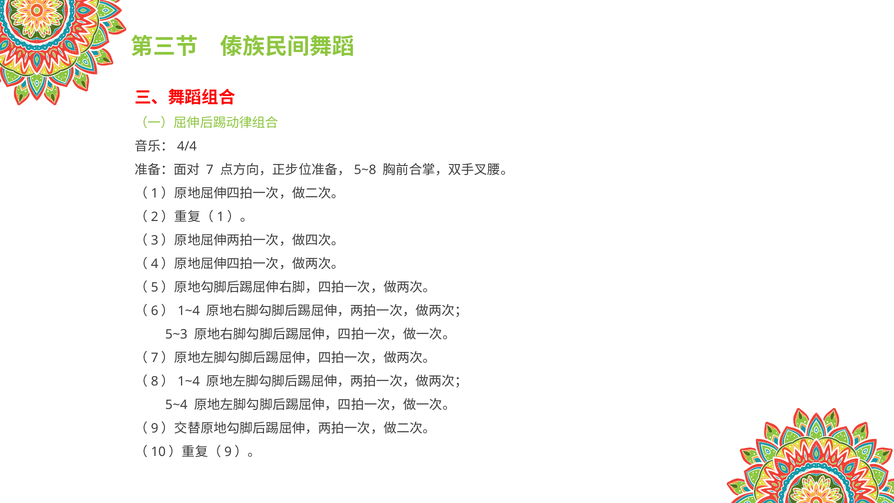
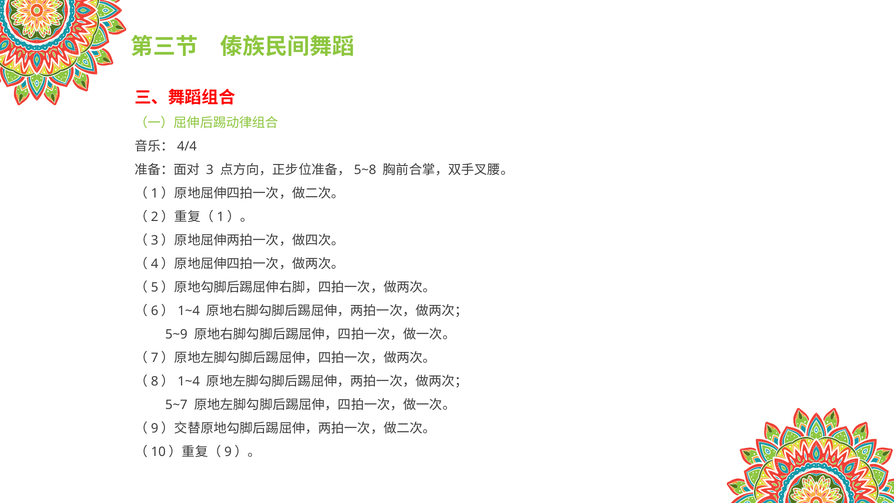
7: 7 -> 3 (210, 170)
5~3: 5~3 -> 5~9 (176, 334)
5~4: 5~4 -> 5~7 (176, 405)
